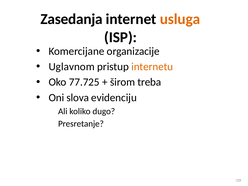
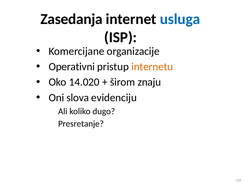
usluga colour: orange -> blue (180, 19)
Uglavnom: Uglavnom -> Operativni (72, 67)
77.725: 77.725 -> 14.020 (84, 82)
treba: treba -> znaju (149, 82)
